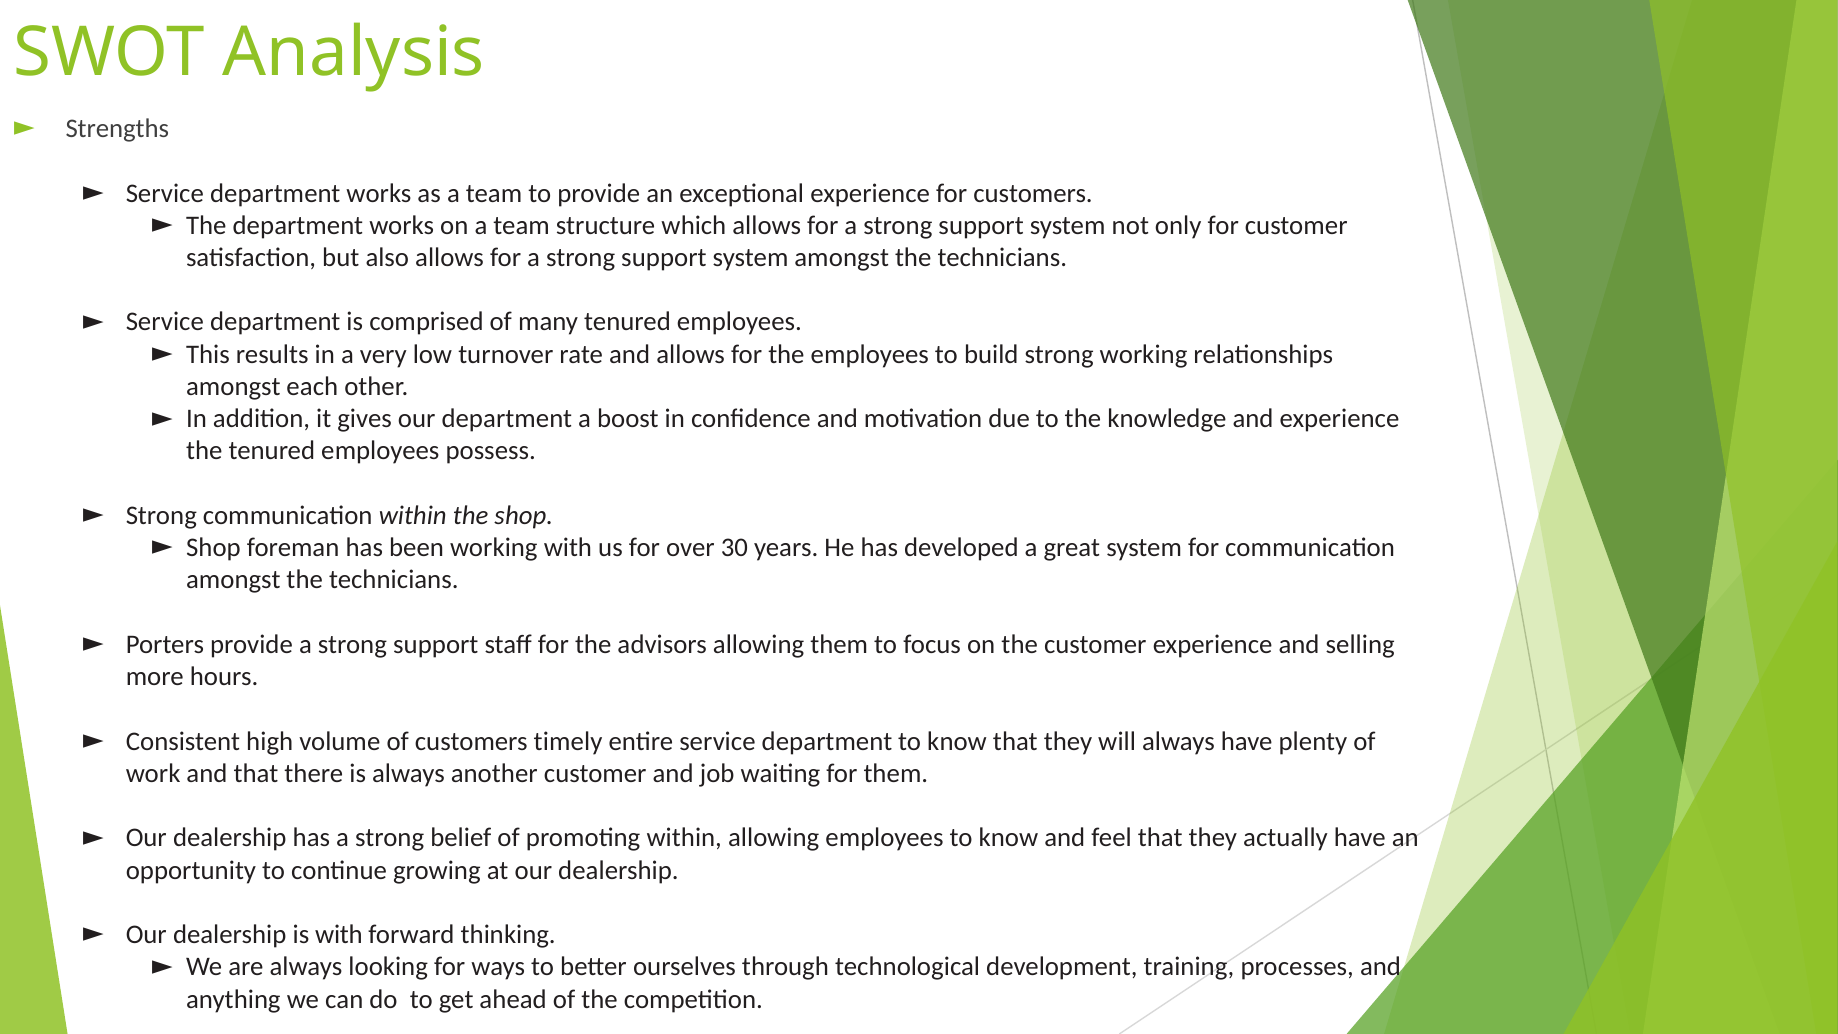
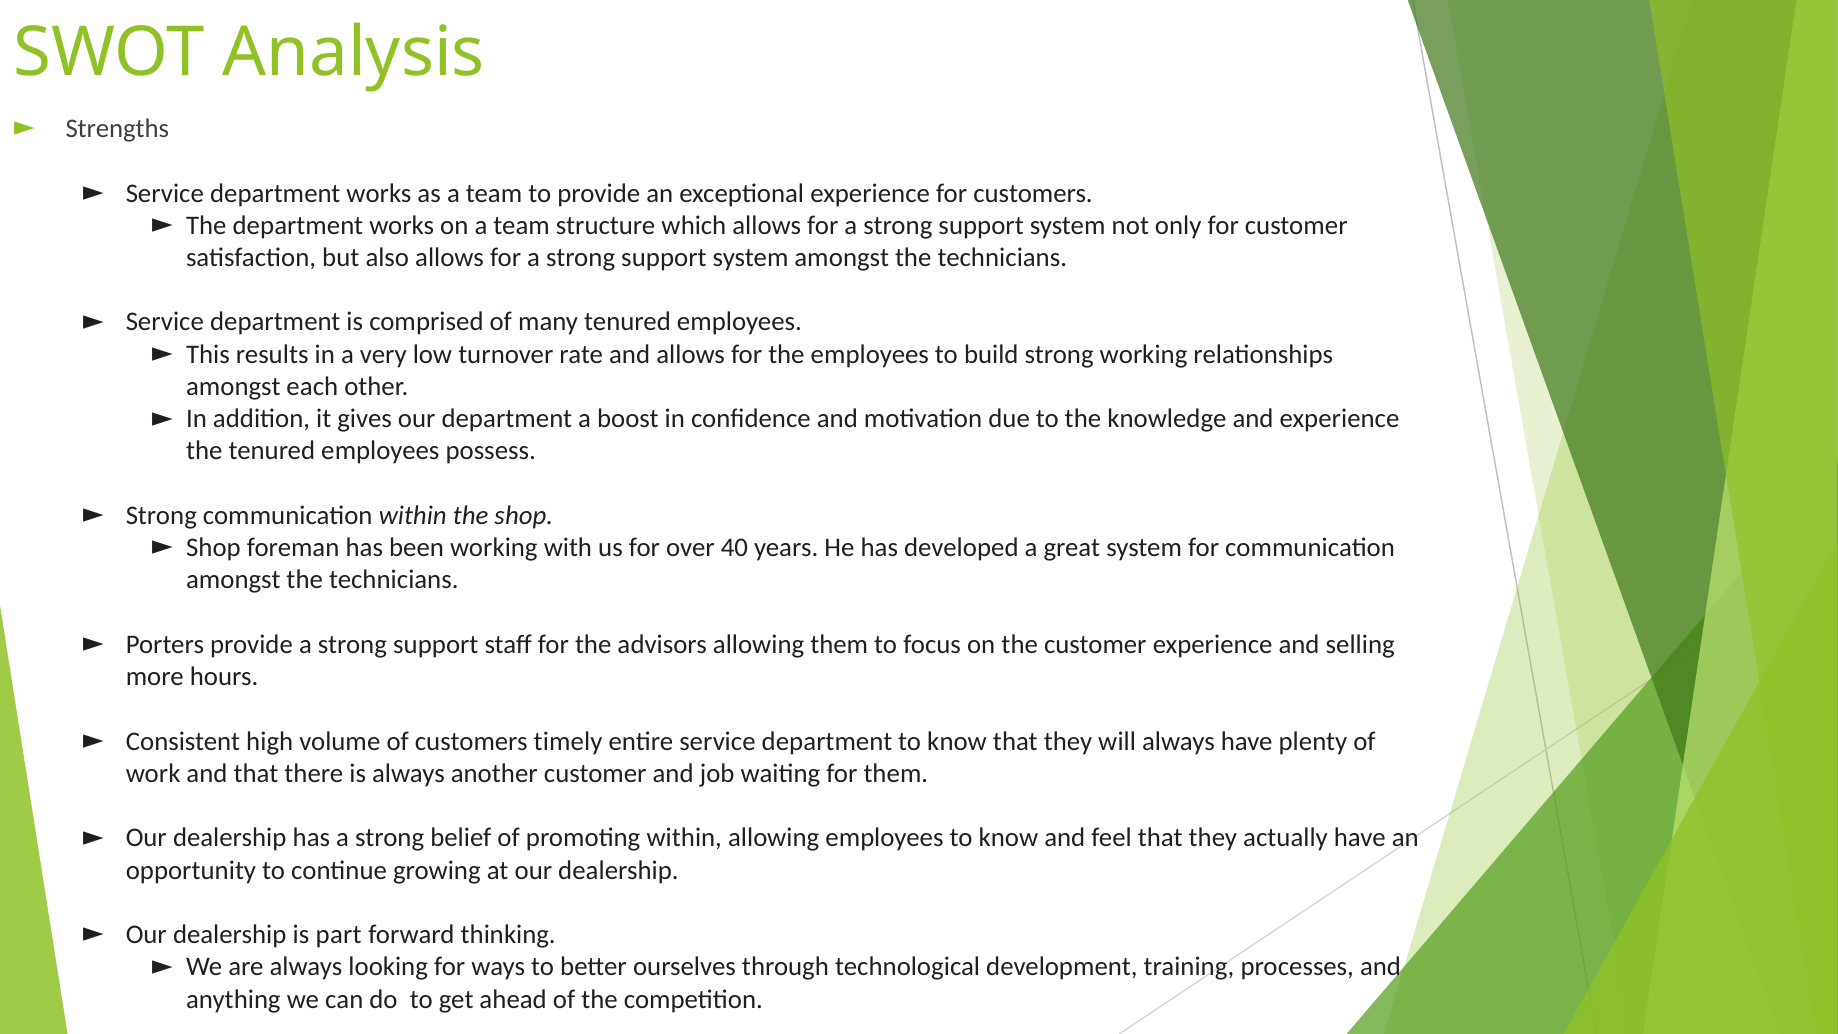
30: 30 -> 40 (734, 548)
is with: with -> part (339, 935)
